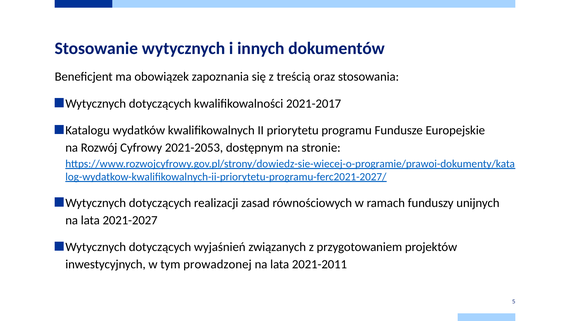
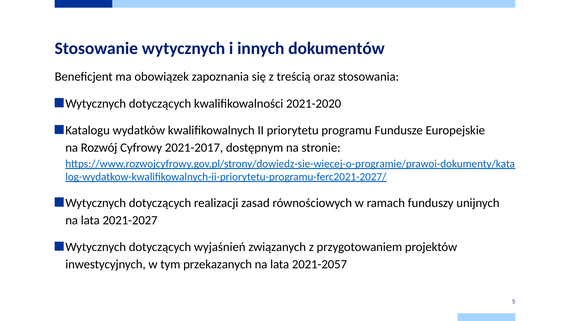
2021-2017: 2021-2017 -> 2021-2020 (314, 103)
2021-2053: 2021-2053 -> 2021-2017 (194, 147)
prowadzonej: prowadzonej -> przekazanych (218, 264)
2021-2011: 2021-2011 -> 2021-2057 (319, 264)
